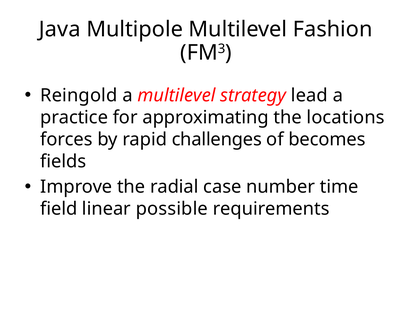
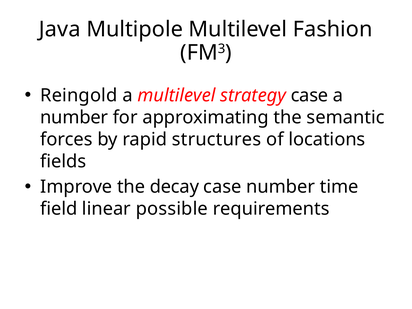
strategy lead: lead -> case (310, 95)
practice: practice -> number (74, 117)
locations: locations -> semantic (346, 117)
challenges: challenges -> structures (217, 139)
becomes: becomes -> locations (327, 139)
radial: radial -> decay (174, 187)
